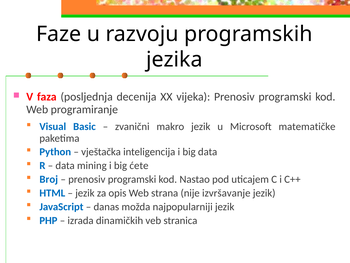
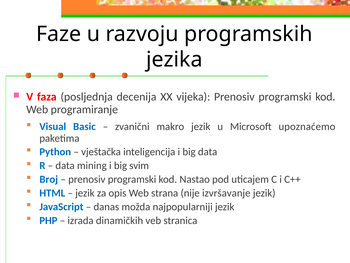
matematičke: matematičke -> upoznaćemo (307, 126)
ćete: ćete -> svim (139, 165)
